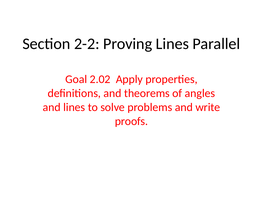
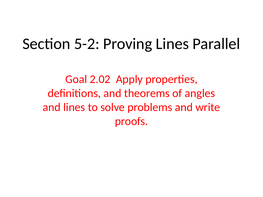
2-2: 2-2 -> 5-2 (87, 44)
